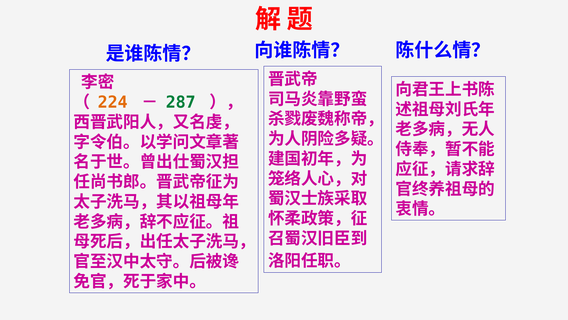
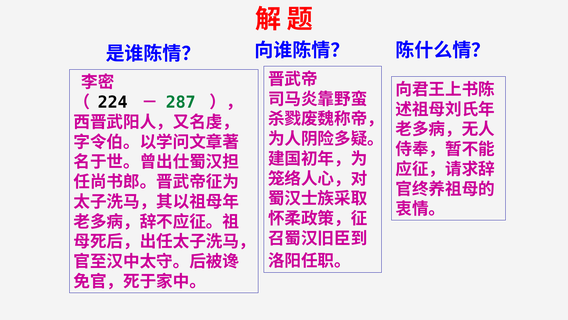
224 colour: orange -> black (113, 102)
